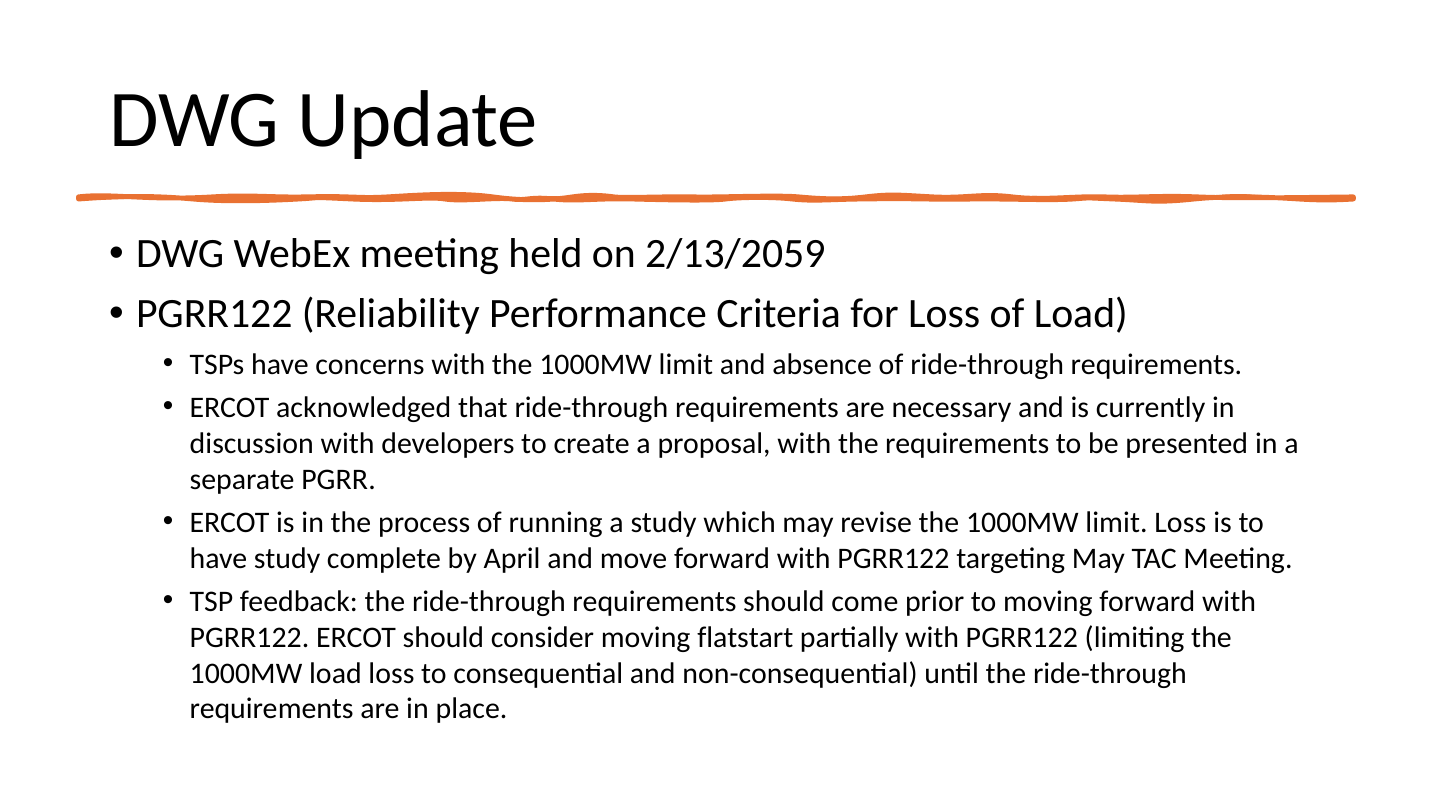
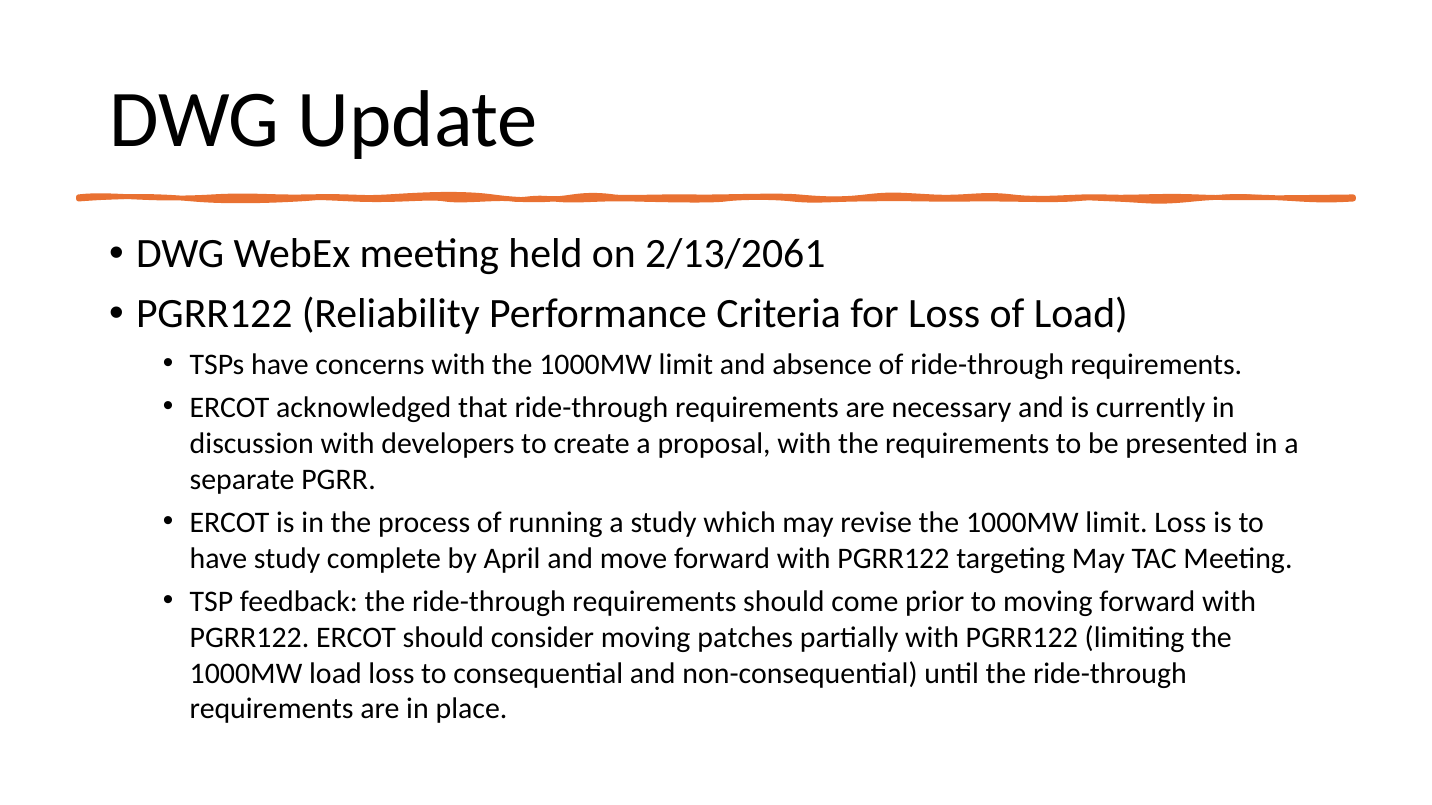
2/13/2059: 2/13/2059 -> 2/13/2061 (735, 254)
flatstart: flatstart -> patches (745, 638)
